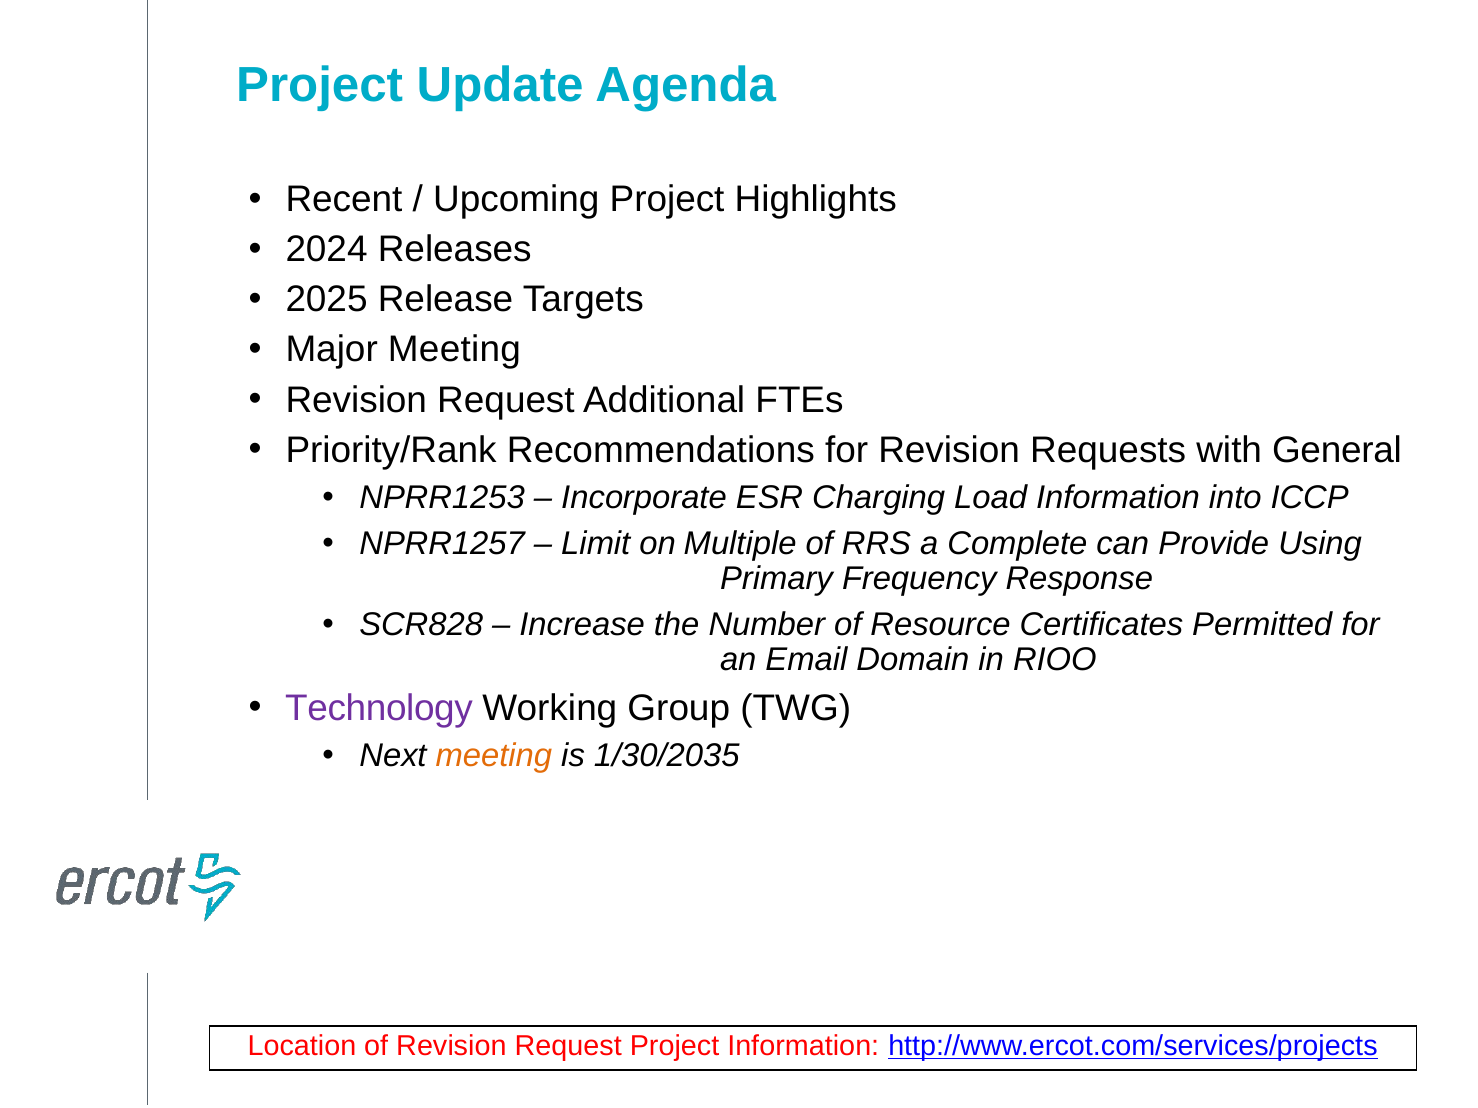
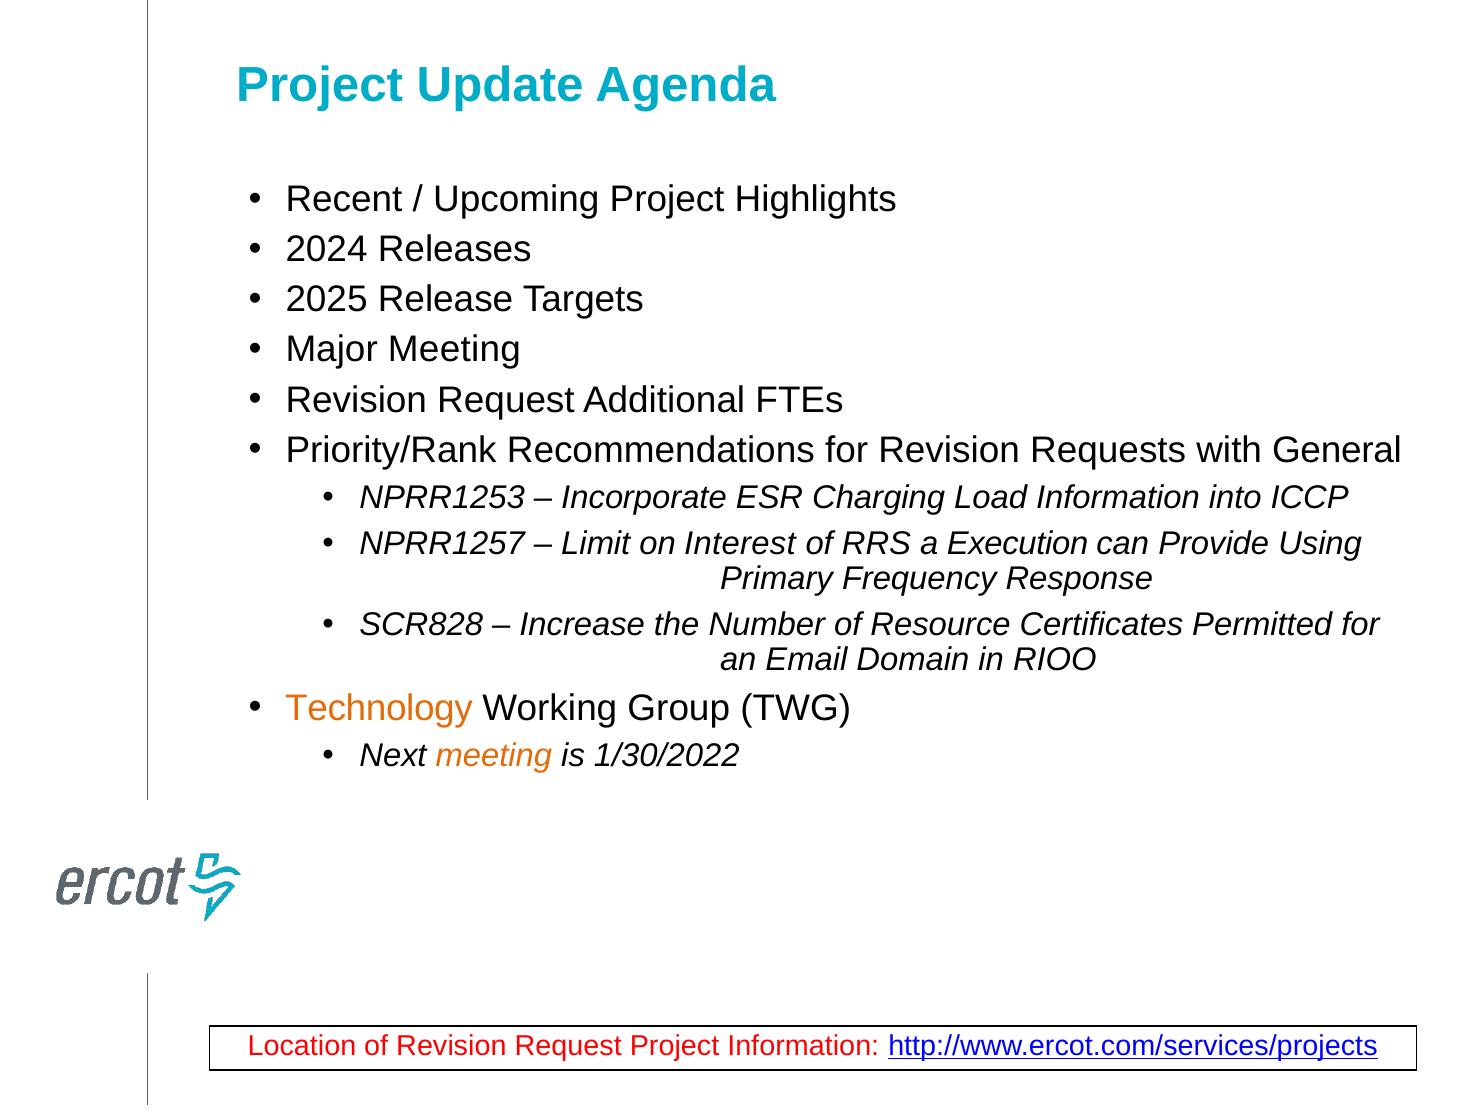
Multiple: Multiple -> Interest (740, 544)
Complete: Complete -> Execution (1018, 544)
Technology colour: purple -> orange (379, 708)
1/30/2035: 1/30/2035 -> 1/30/2022 (667, 756)
